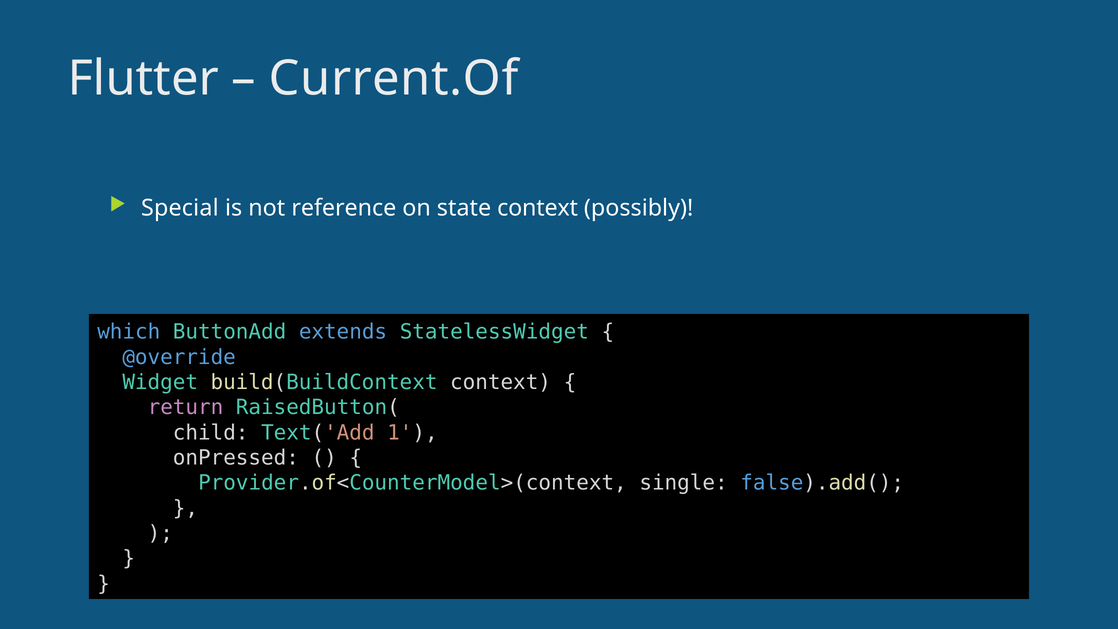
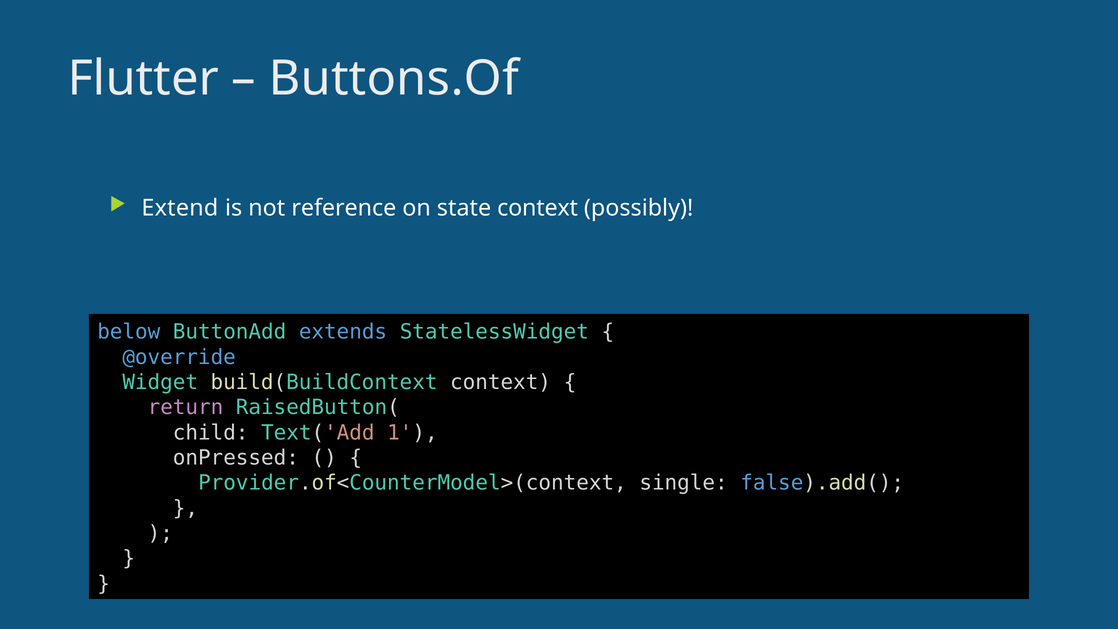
Current.Of: Current.Of -> Buttons.Of (394, 78)
Special: Special -> Extend (180, 208)
which: which -> below (129, 332)
